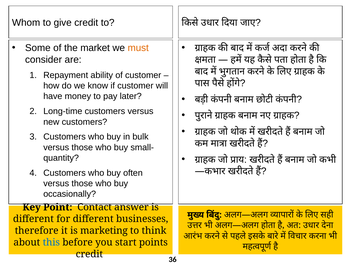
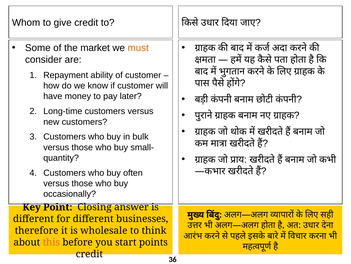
Contact: Contact -> Closing (95, 207)
marketing: marketing -> wholesale (104, 230)
this colour: blue -> orange (51, 242)
